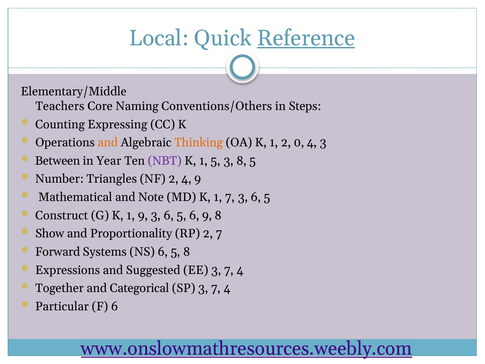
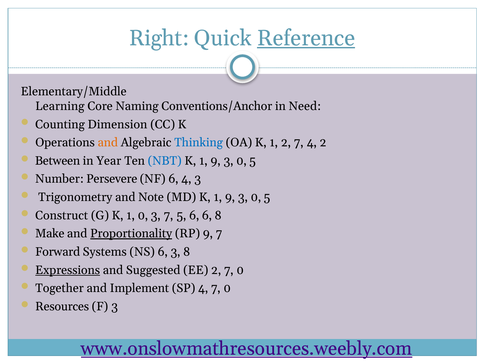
Local: Local -> Right (159, 38)
Teachers: Teachers -> Learning (60, 106)
Conventions/Others: Conventions/Others -> Conventions/Anchor (217, 106)
Steps: Steps -> Need (305, 106)
Expressing: Expressing -> Dimension (117, 124)
Thinking colour: orange -> blue (199, 142)
1 2 0: 0 -> 7 (299, 142)
4 3: 3 -> 2 (323, 142)
NBT colour: purple -> blue (165, 161)
5: 5 -> 9 (216, 161)
8: 8 -> 0 (241, 161)
Triangles: Triangles -> Persevere (112, 179)
NF 2: 2 -> 6 (173, 179)
4 9: 9 -> 3 (198, 179)
Mathematical: Mathematical -> Trigonometry (75, 197)
MD K 1 7: 7 -> 9 (230, 197)
6: 6 -> 0 (256, 197)
1 9: 9 -> 0 (143, 215)
6: 6 -> 7 (169, 215)
6 9: 9 -> 6 (207, 215)
Show: Show -> Make (50, 233)
Proportionality underline: none -> present (131, 233)
RP 2: 2 -> 9 (208, 233)
NS 6 5: 5 -> 3 (175, 252)
Expressions underline: none -> present (68, 270)
EE 3: 3 -> 2 (216, 270)
4: 4 -> 0 (240, 270)
Categorical: Categorical -> Implement (139, 288)
SP 3: 3 -> 4 (203, 288)
4: 4 -> 0 (227, 288)
Particular: Particular -> Resources (62, 306)
F 6: 6 -> 3 (115, 306)
